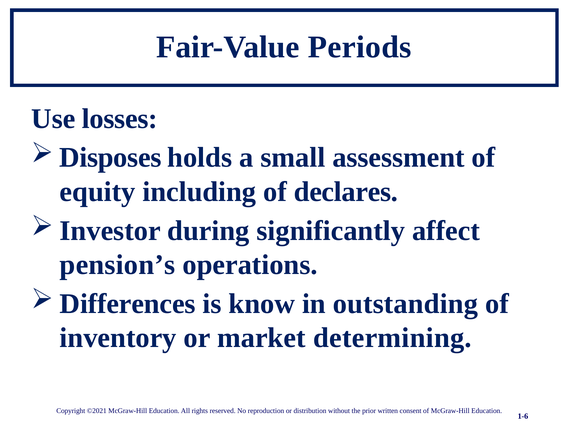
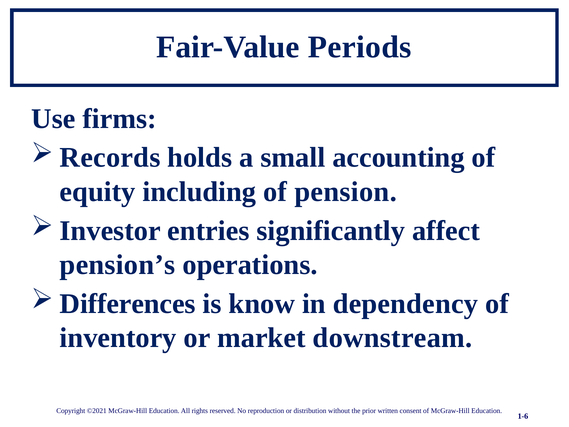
losses: losses -> firms (120, 119)
Disposes: Disposes -> Records (110, 157)
assessment: assessment -> accounting (399, 157)
declares: declares -> pension (346, 192)
during: during -> entries (208, 230)
outstanding: outstanding -> dependency (405, 304)
determining: determining -> downstream (392, 338)
